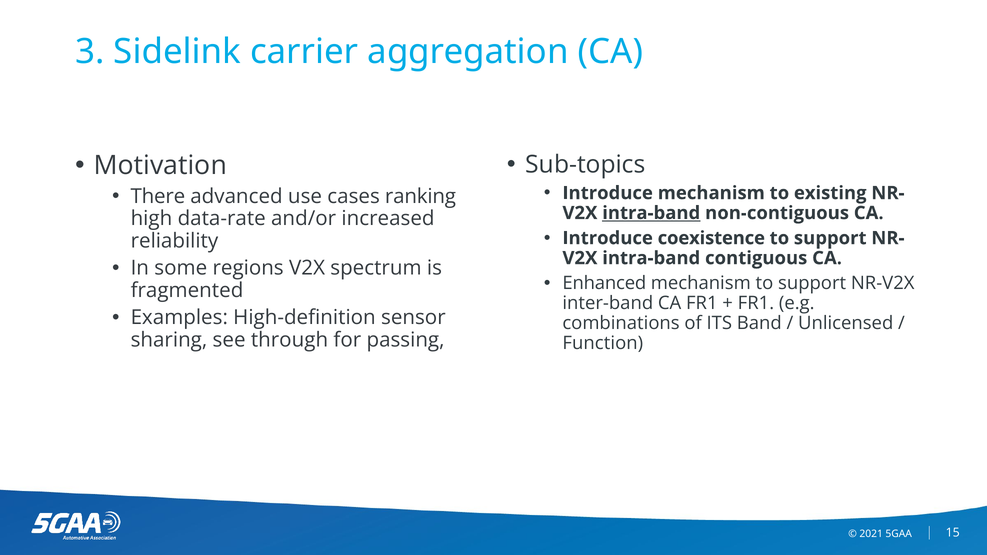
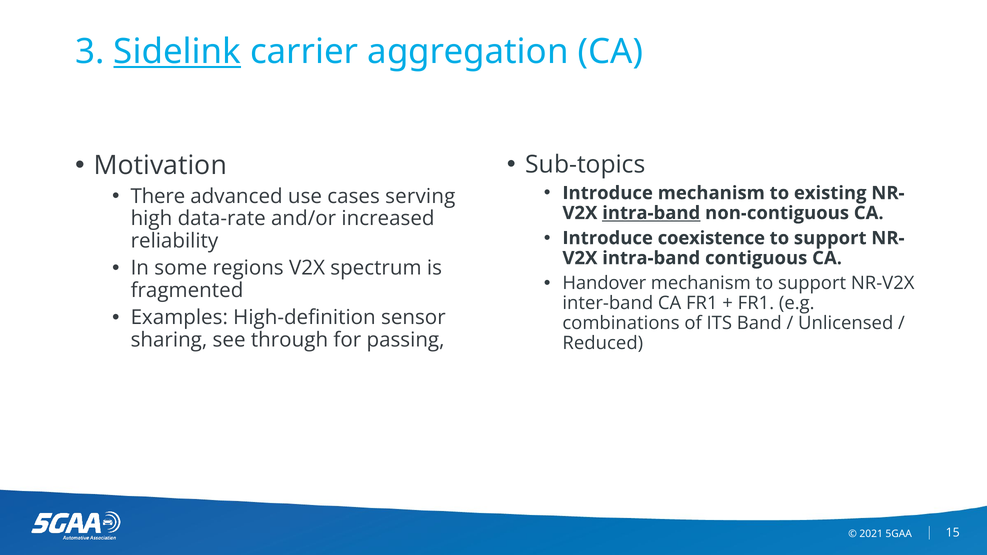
Sidelink underline: none -> present (177, 52)
ranking: ranking -> serving (420, 196)
Enhanced: Enhanced -> Handover (604, 283)
Function: Function -> Reduced (603, 343)
